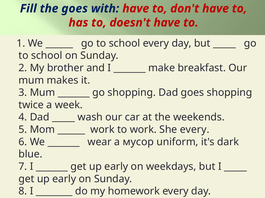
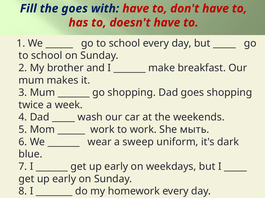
She every: every -> мыть (195, 130)
мусор: мусор -> sweep (138, 142)
